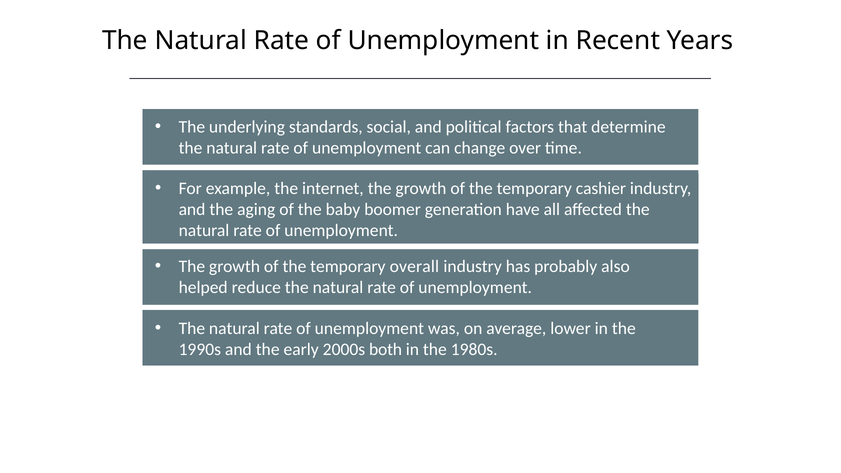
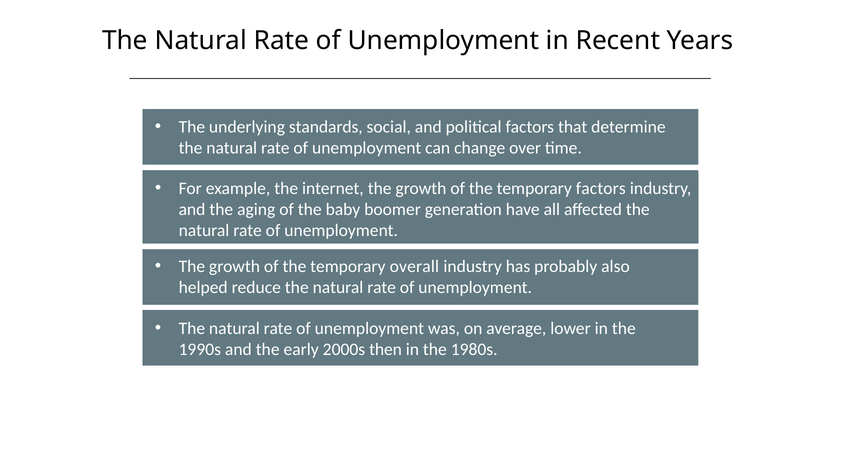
temporary cashier: cashier -> factors (601, 189)
both: both -> then (386, 350)
